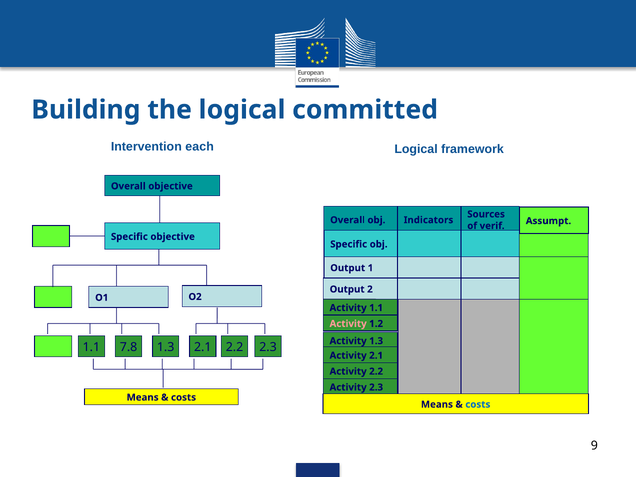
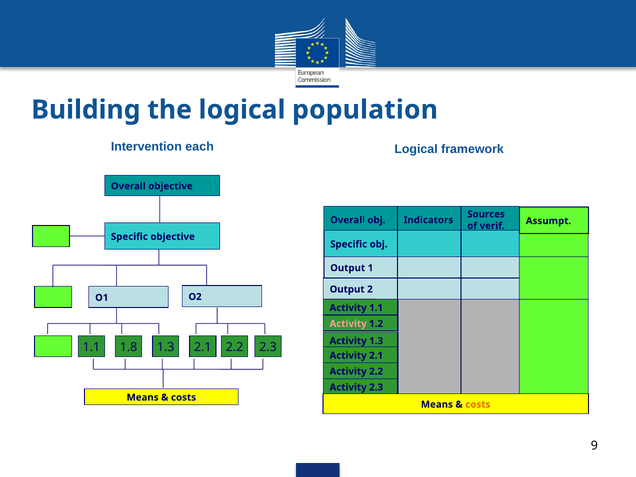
committed: committed -> population (365, 110)
7.8: 7.8 -> 1.8 (129, 347)
costs colour: blue -> orange (478, 404)
